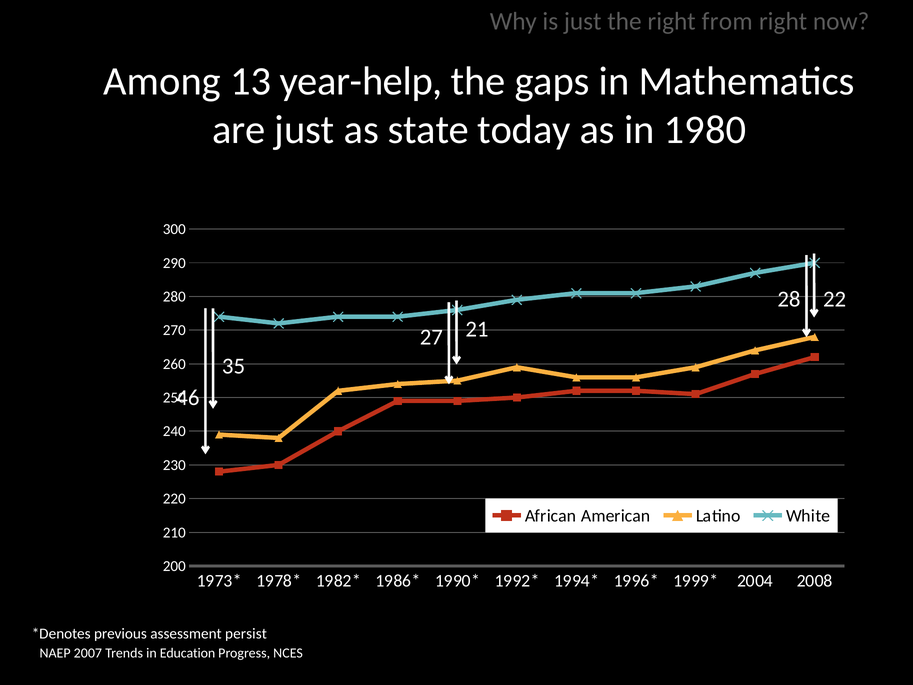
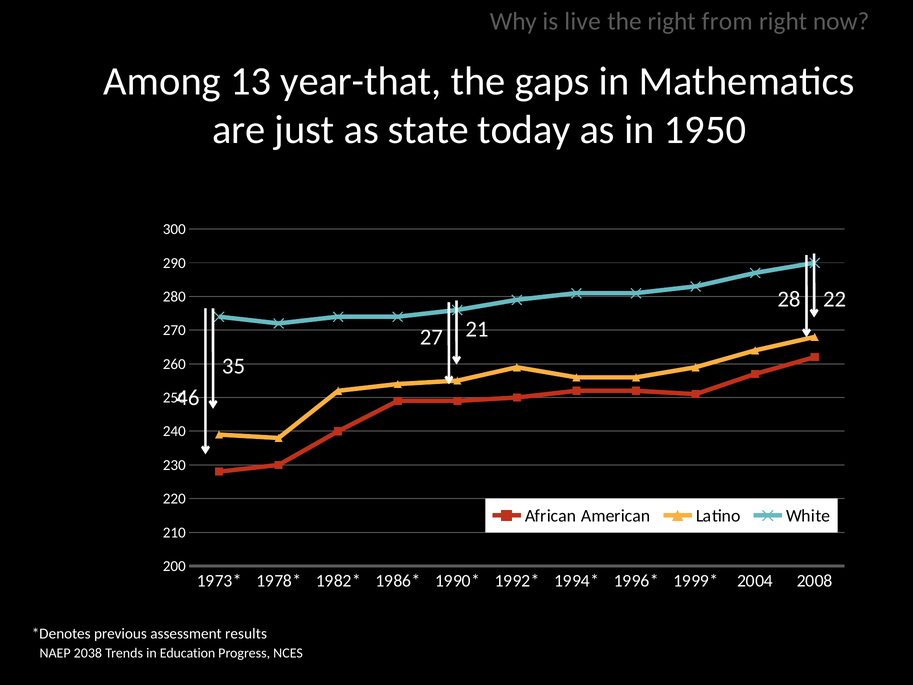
is just: just -> live (583, 21)
year-help: year-help -> year-that (361, 81)
1980: 1980 -> 1950 (705, 130)
persist: persist -> results (246, 634)
2007: 2007 -> 2038 (88, 653)
